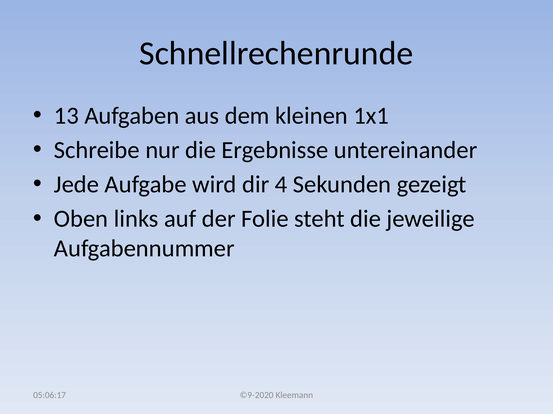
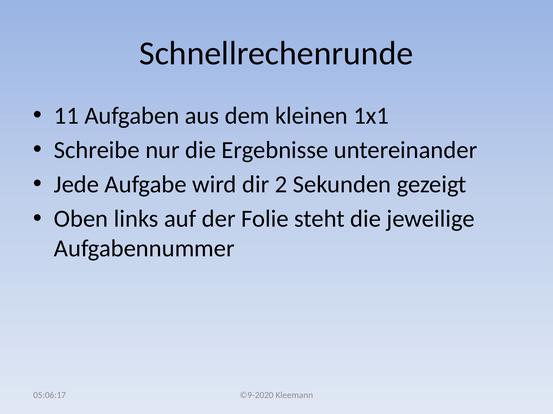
13: 13 -> 11 (66, 116)
4: 4 -> 2 (281, 185)
